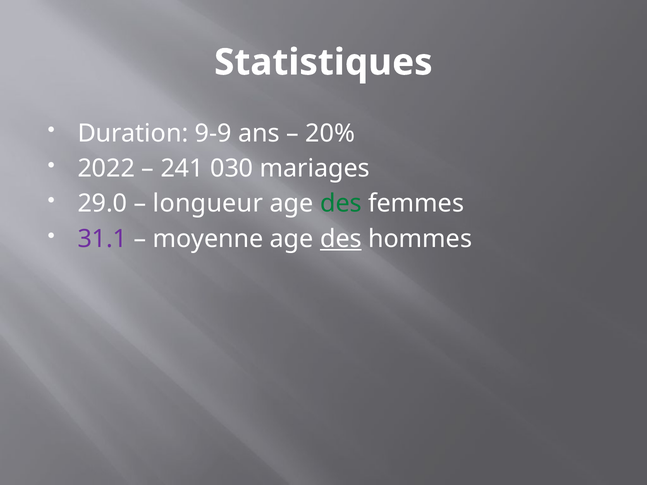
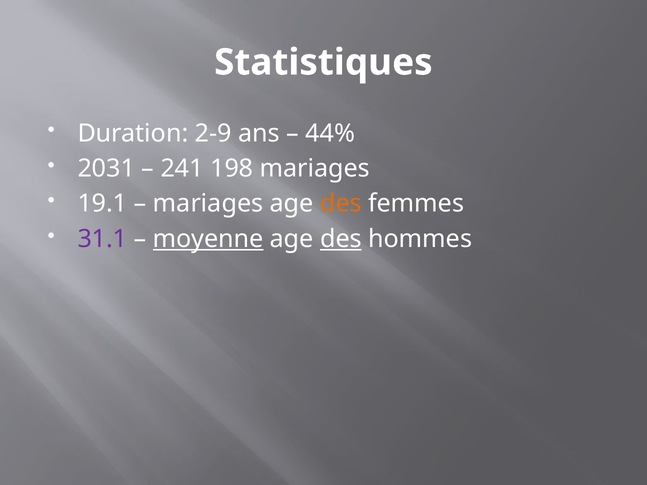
9-9: 9-9 -> 2-9 (213, 133)
20%: 20% -> 44% (330, 133)
2022: 2022 -> 2031 (106, 169)
030: 030 -> 198 (232, 169)
29.0: 29.0 -> 19.1 (102, 204)
longueur: longueur -> mariages (208, 204)
des colour: green -> orange (341, 204)
moyenne underline: none -> present (208, 239)
